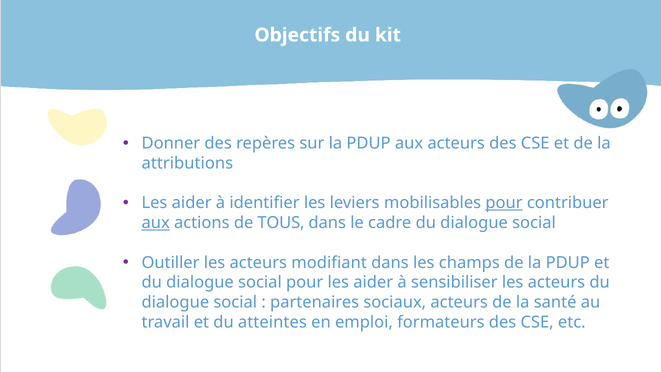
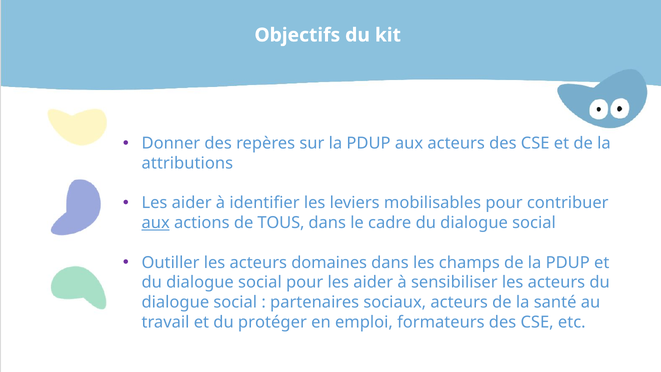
pour underline: present -> none (504, 203)
modifiant: modifiant -> domaines (329, 262)
atteintes: atteintes -> protéger (272, 322)
